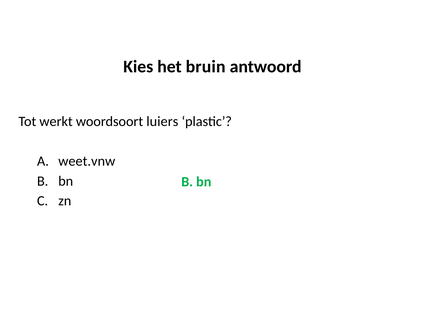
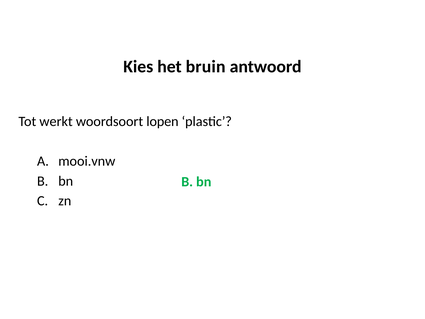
luiers: luiers -> lopen (162, 121)
weet.vnw: weet.vnw -> mooi.vnw (87, 161)
